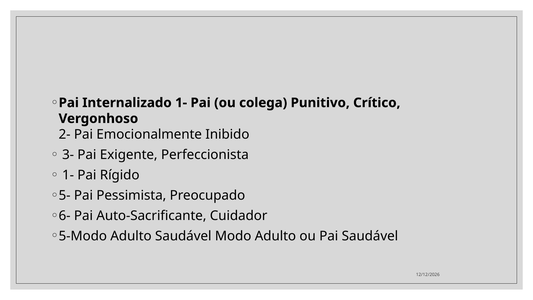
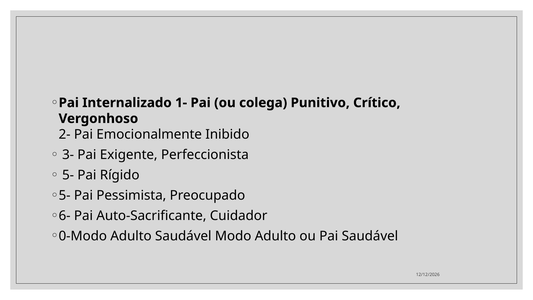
1-: 1- -> 5- (68, 175)
5-Modo: 5-Modo -> 0-Modo (83, 236)
